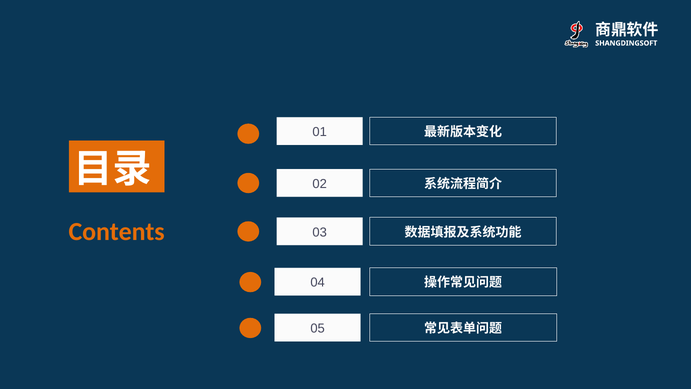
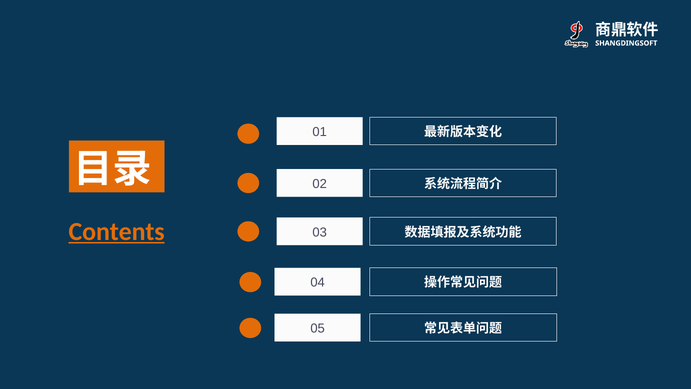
Contents underline: none -> present (117, 231)
